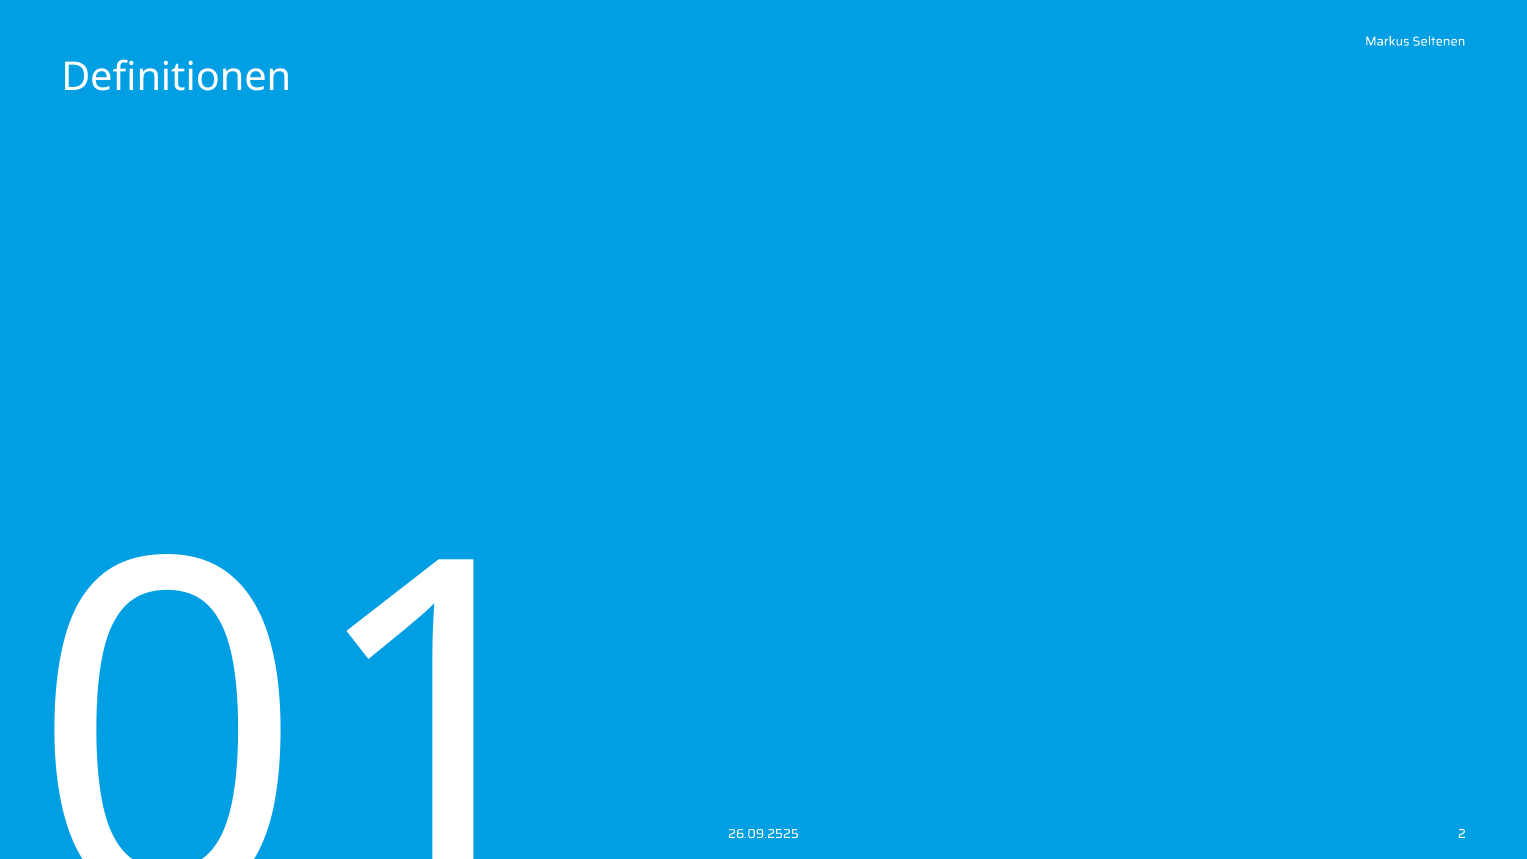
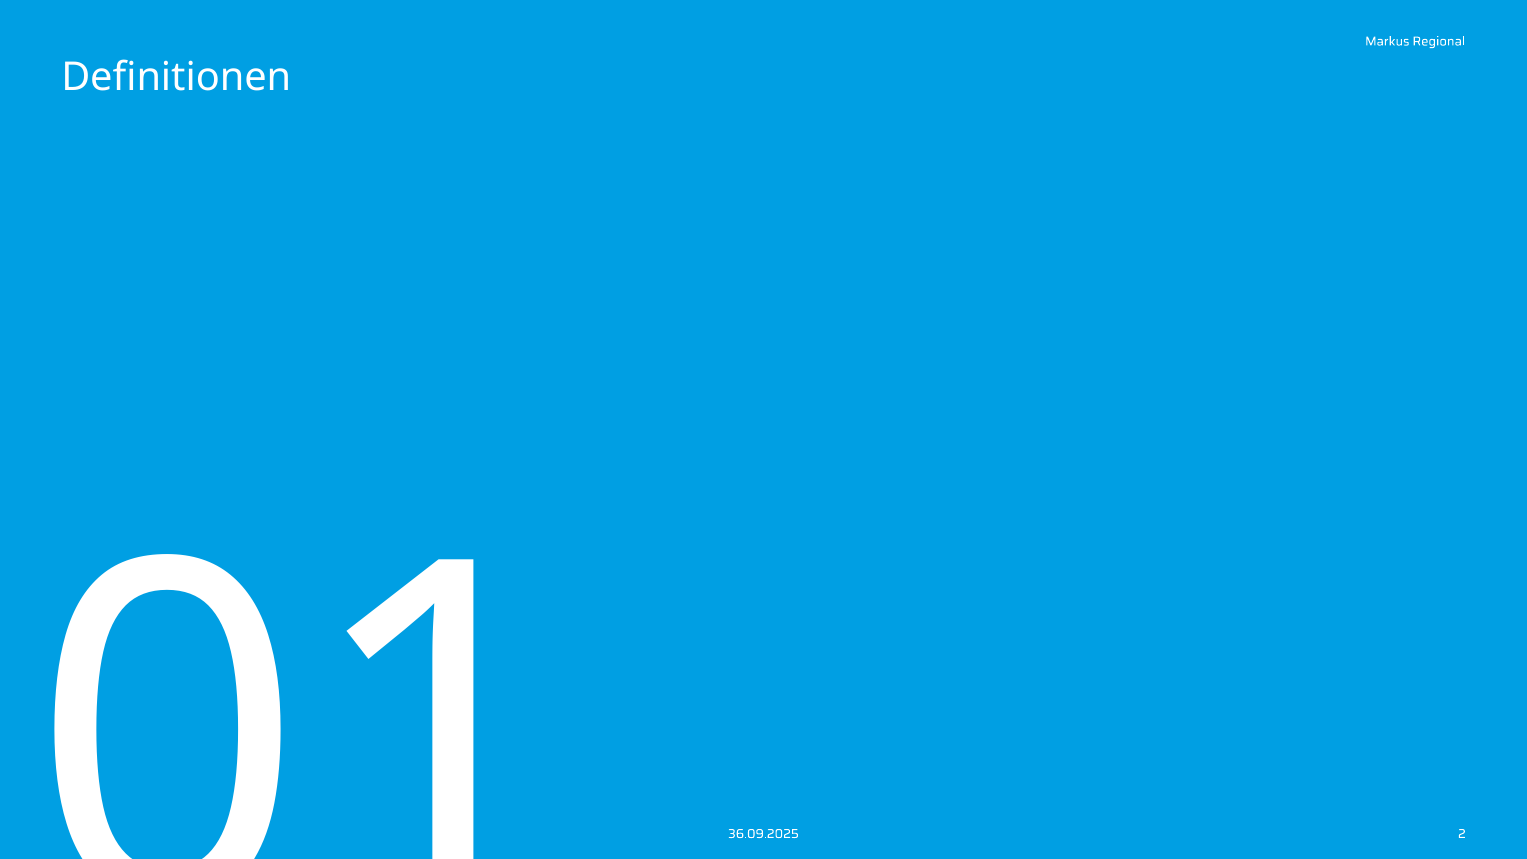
Seltenen: Seltenen -> Regional (1439, 41)
26.09.2525: 26.09.2525 -> 36.09.2025 (763, 834)
